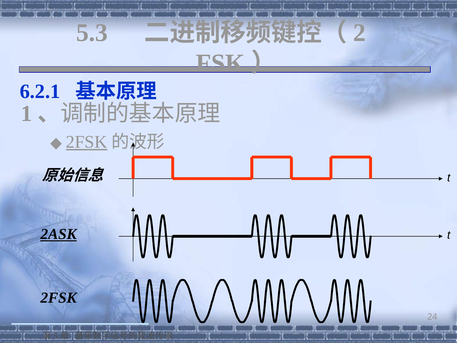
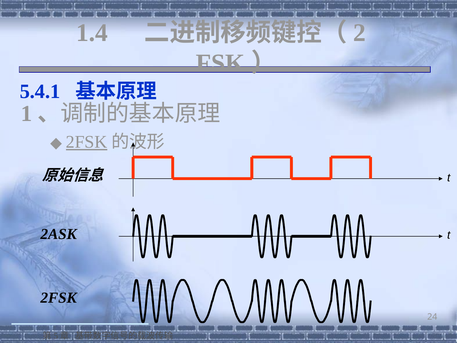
5.3: 5.3 -> 1.4 (92, 33)
6.2.1: 6.2.1 -> 5.4.1 (40, 91)
2ASK underline: present -> none (59, 234)
